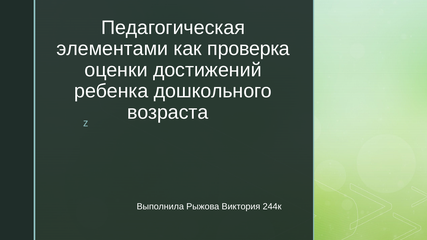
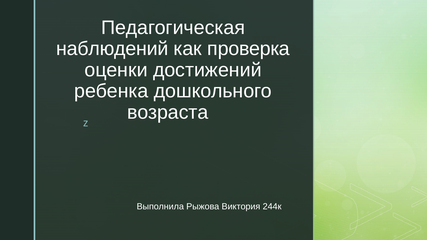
элементами: элементами -> наблюдений (112, 49)
